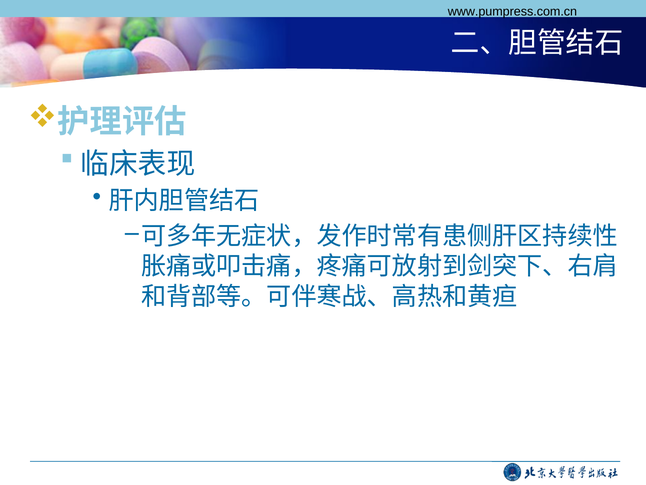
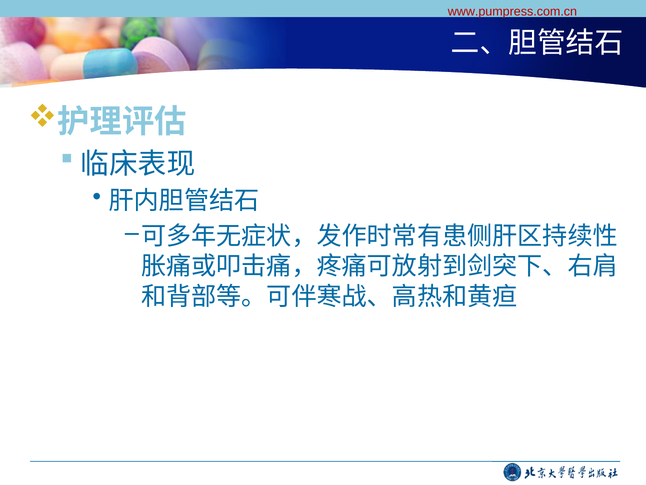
www.pumpress.com.cn colour: black -> red (512, 12)
